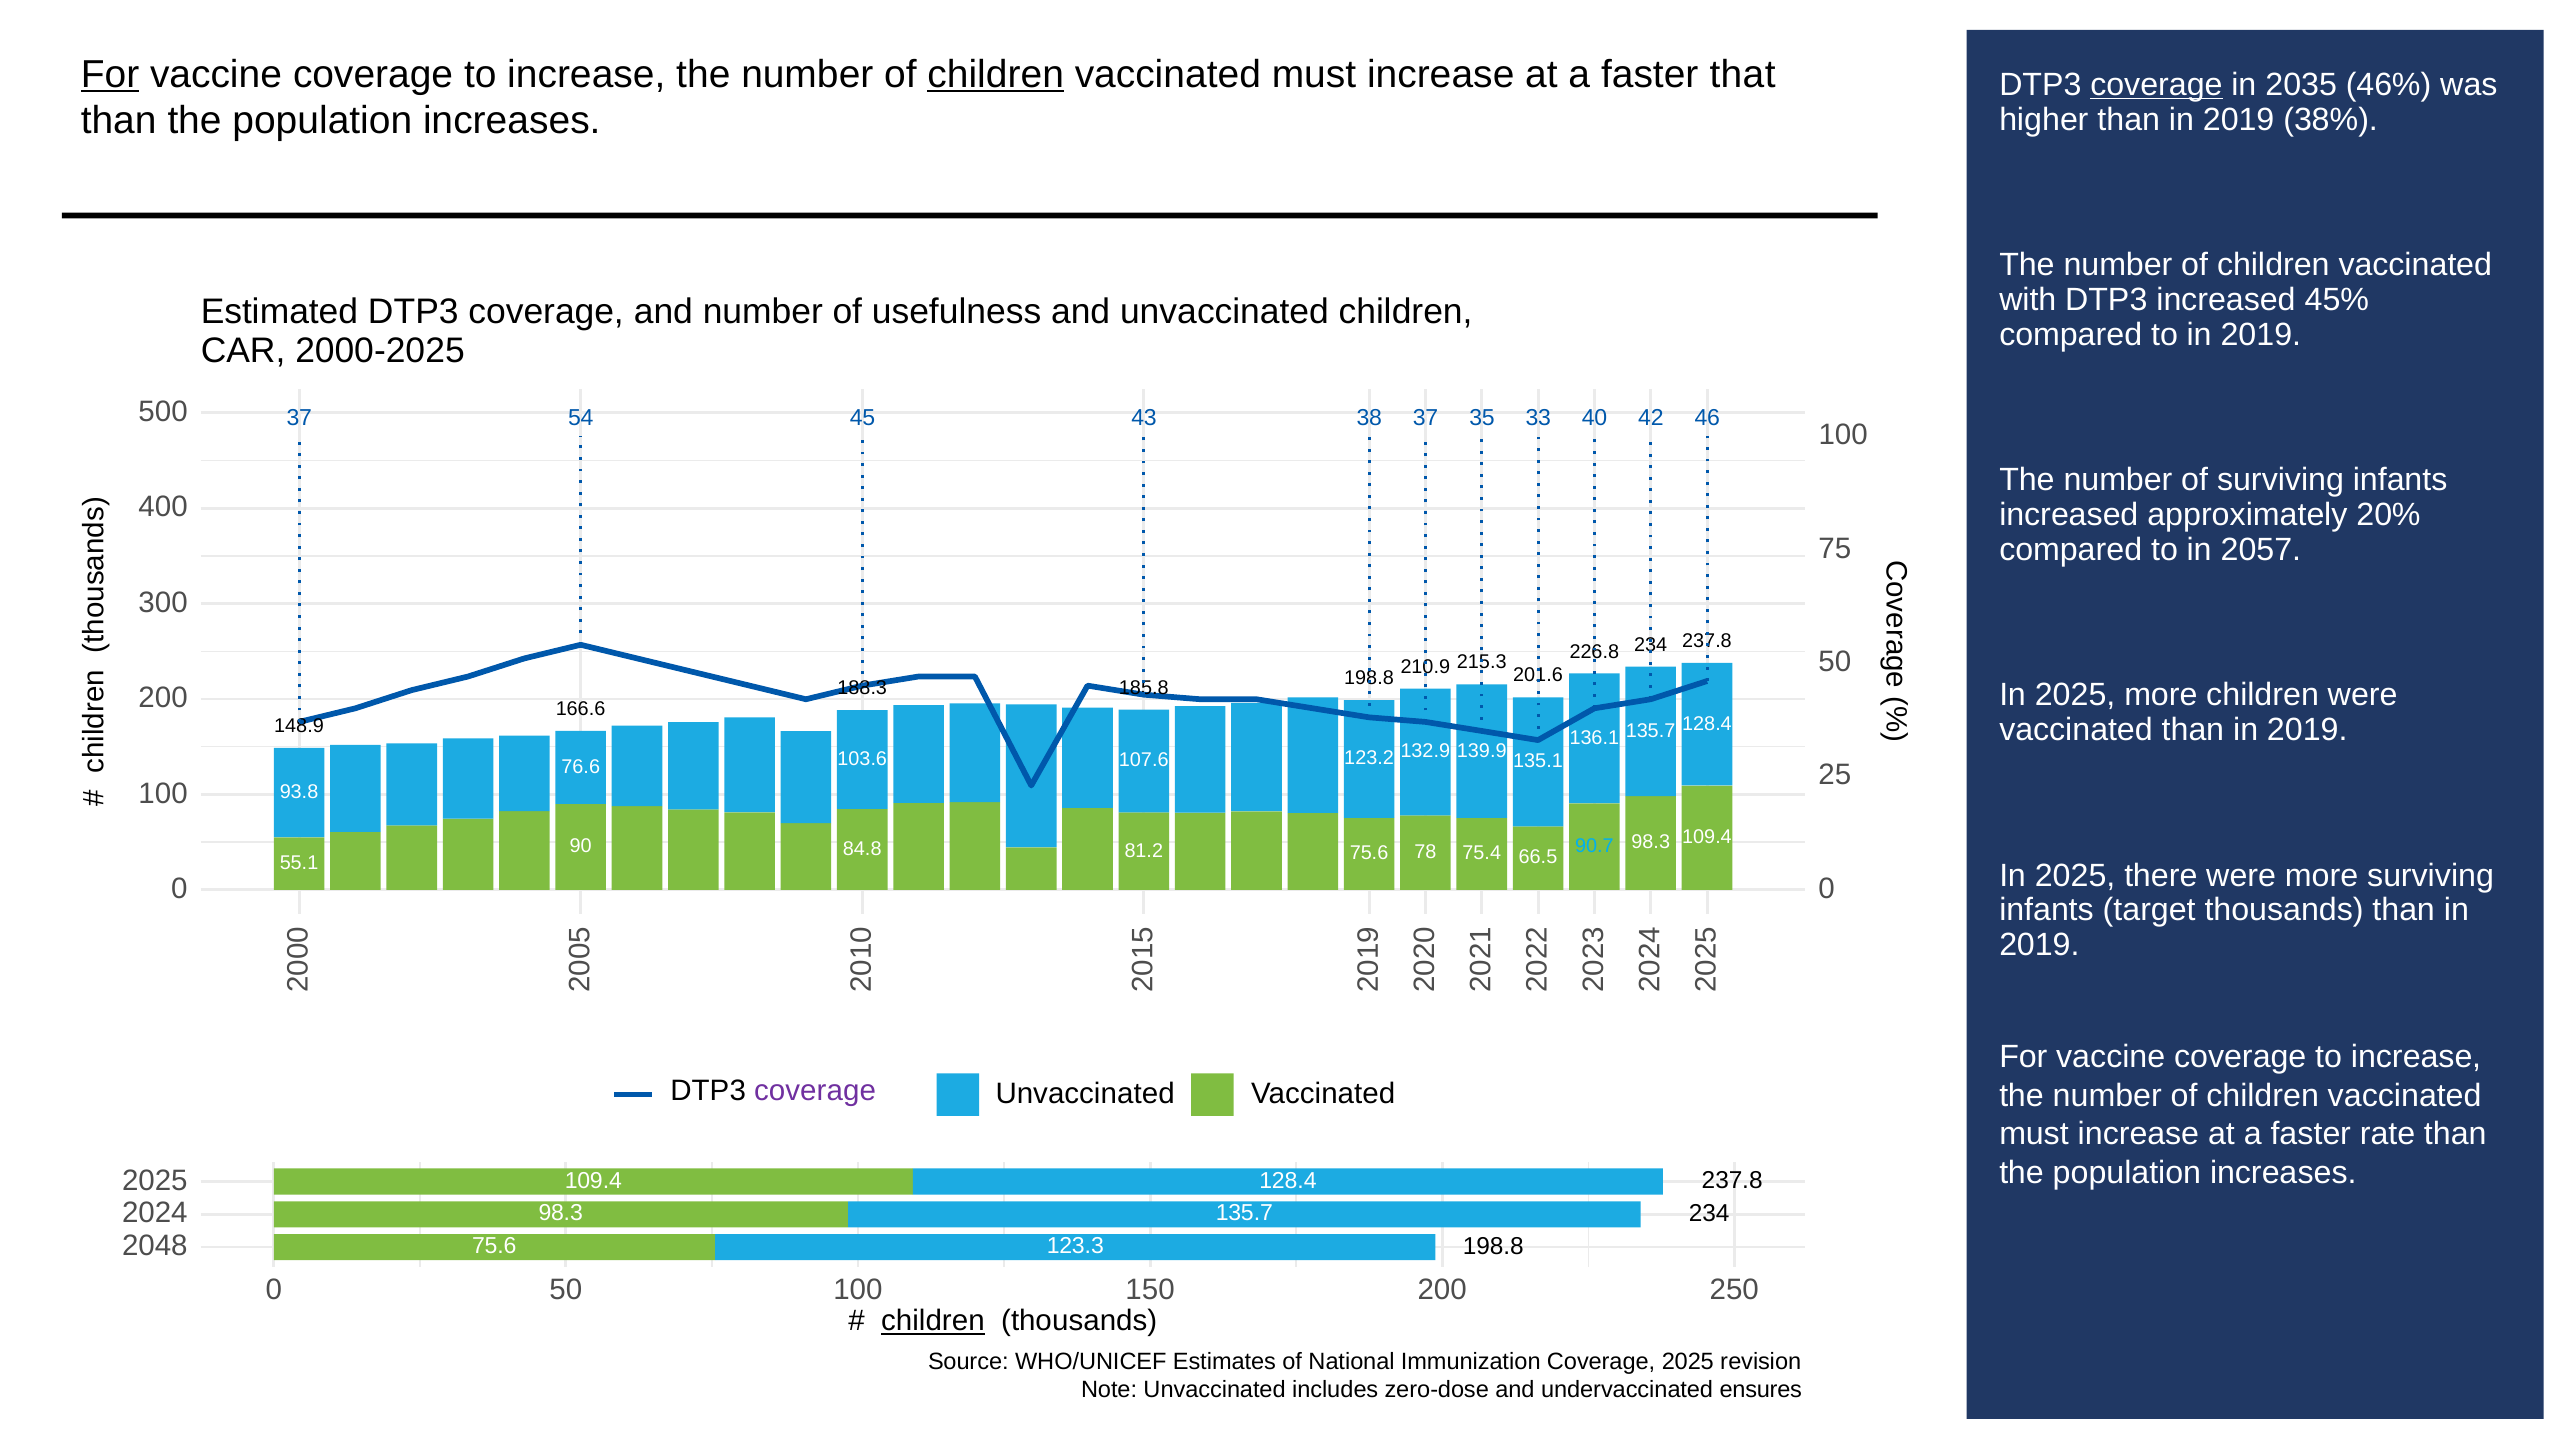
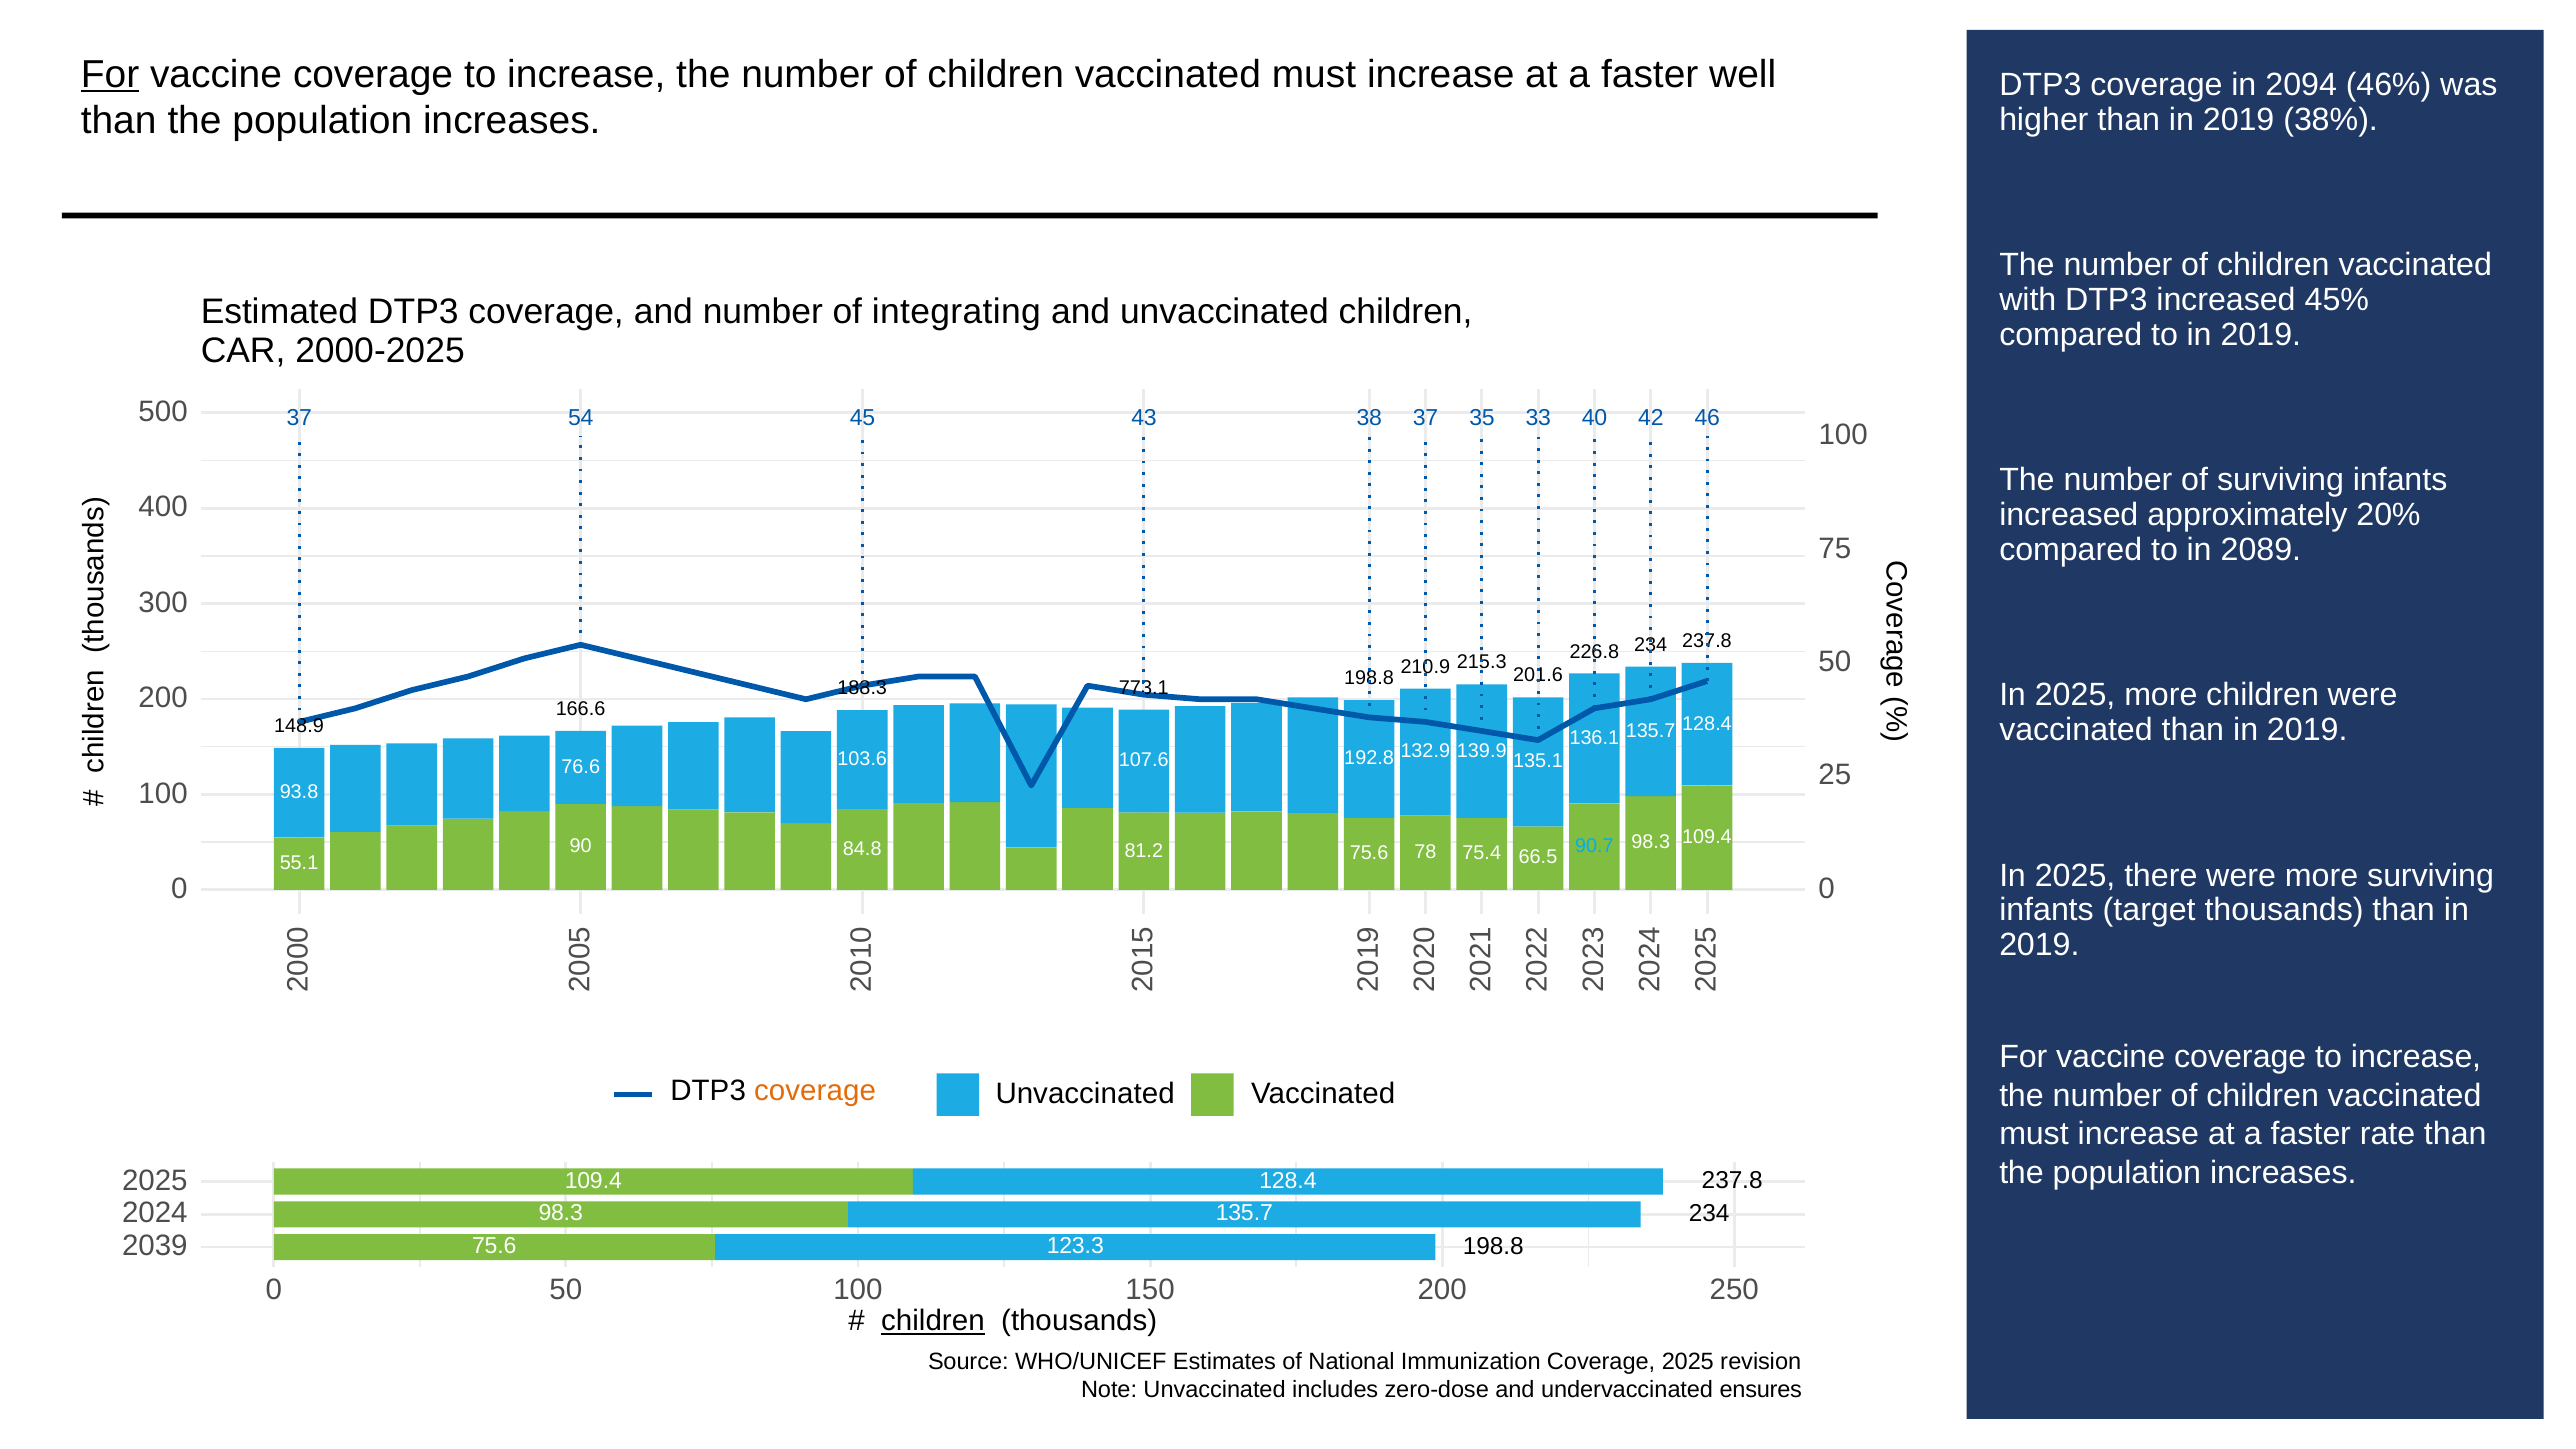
children underline: present -> none (996, 74)
that: that -> well (1743, 74)
coverage underline: present -> none (2156, 85)
2035: 2035 -> 2094 (2301, 85)
usefulness: usefulness -> integrating (956, 311)
2057: 2057 -> 2089 (2261, 550)
185.8: 185.8 -> 773.1 (1144, 688)
123.2: 123.2 -> 192.8 (1369, 758)
coverage colour: purple -> orange (815, 1091)
2048: 2048 -> 2039 (155, 1246)
